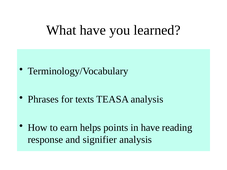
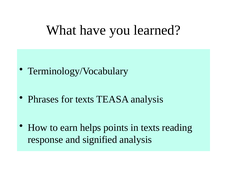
in have: have -> texts (150, 128)
signifier: signifier -> signified (100, 140)
